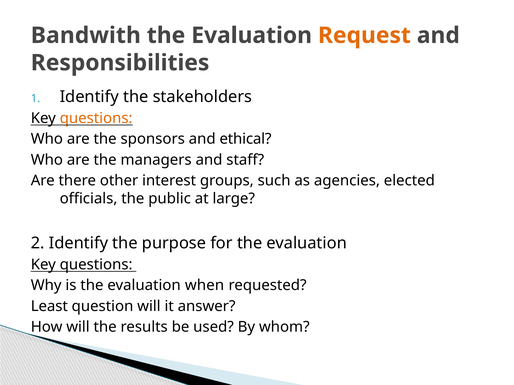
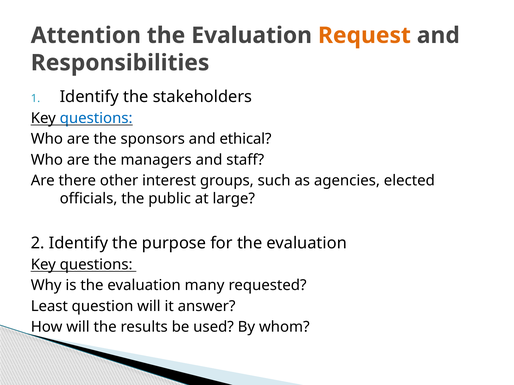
Bandwith: Bandwith -> Attention (86, 35)
questions colour: orange -> blue (96, 118)
when: when -> many (205, 286)
